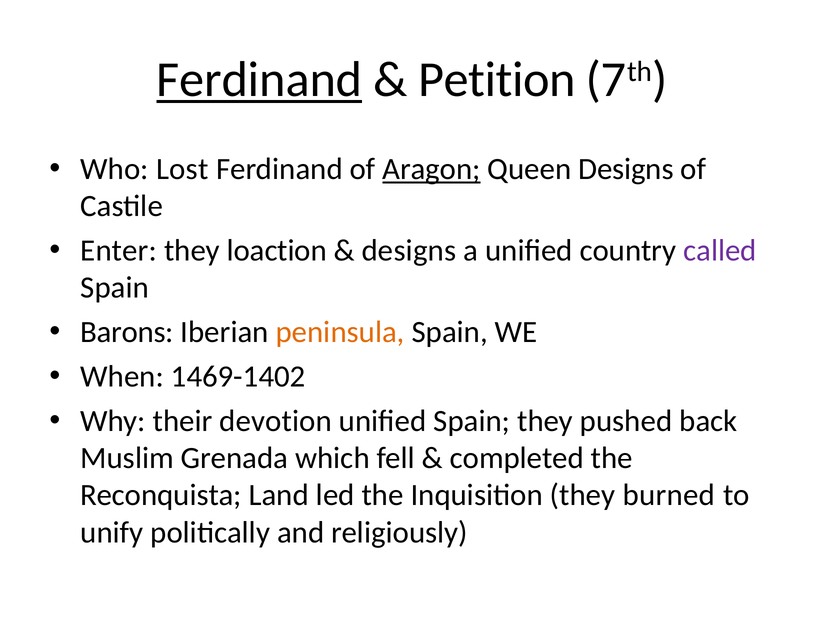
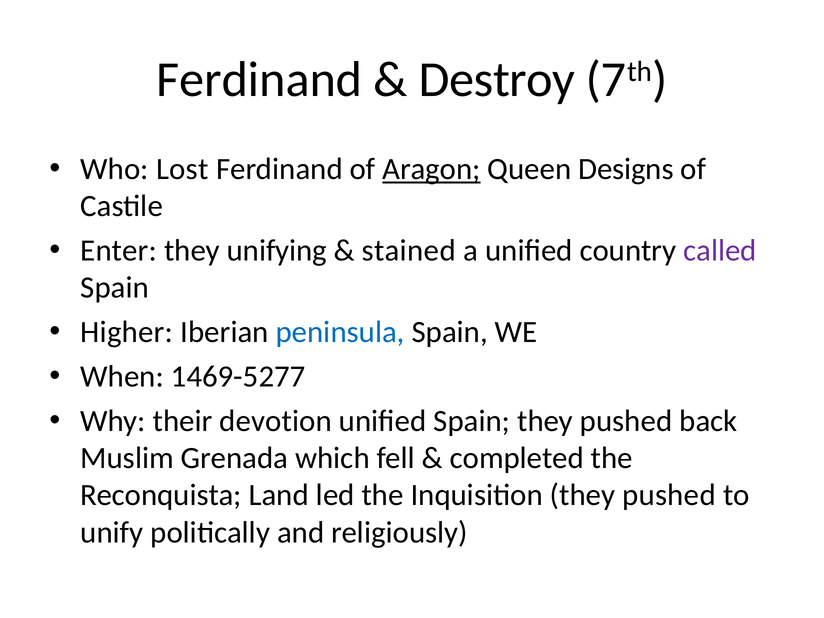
Ferdinand underline: present -> none (259, 80)
Petition: Petition -> Destroy (497, 80)
loaction: loaction -> unifying (277, 251)
designs: designs -> stained (409, 251)
Barons: Barons -> Higher (127, 332)
peninsula colour: orange -> blue (340, 332)
1469-1402: 1469-1402 -> 1469-5277 (238, 377)
Inquisition they burned: burned -> pushed (669, 495)
